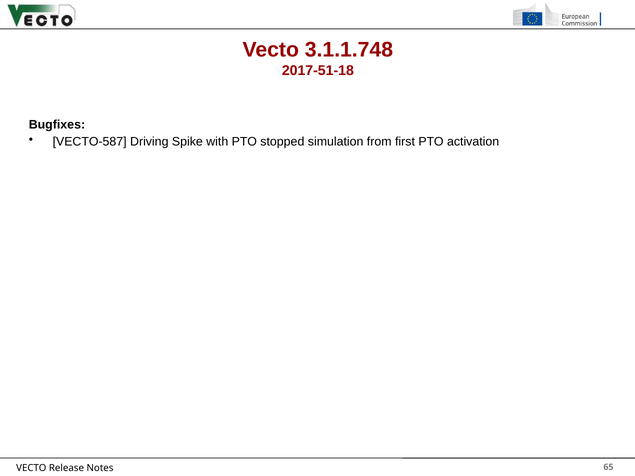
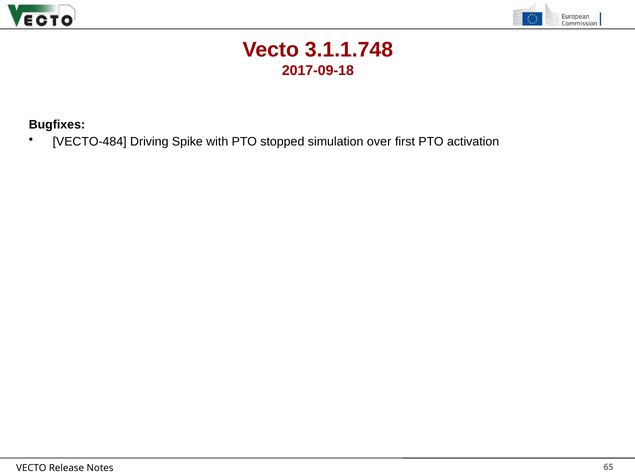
2017-51-18: 2017-51-18 -> 2017-09-18 (318, 70)
VECTO-587: VECTO-587 -> VECTO-484 (90, 142)
from: from -> over (379, 142)
